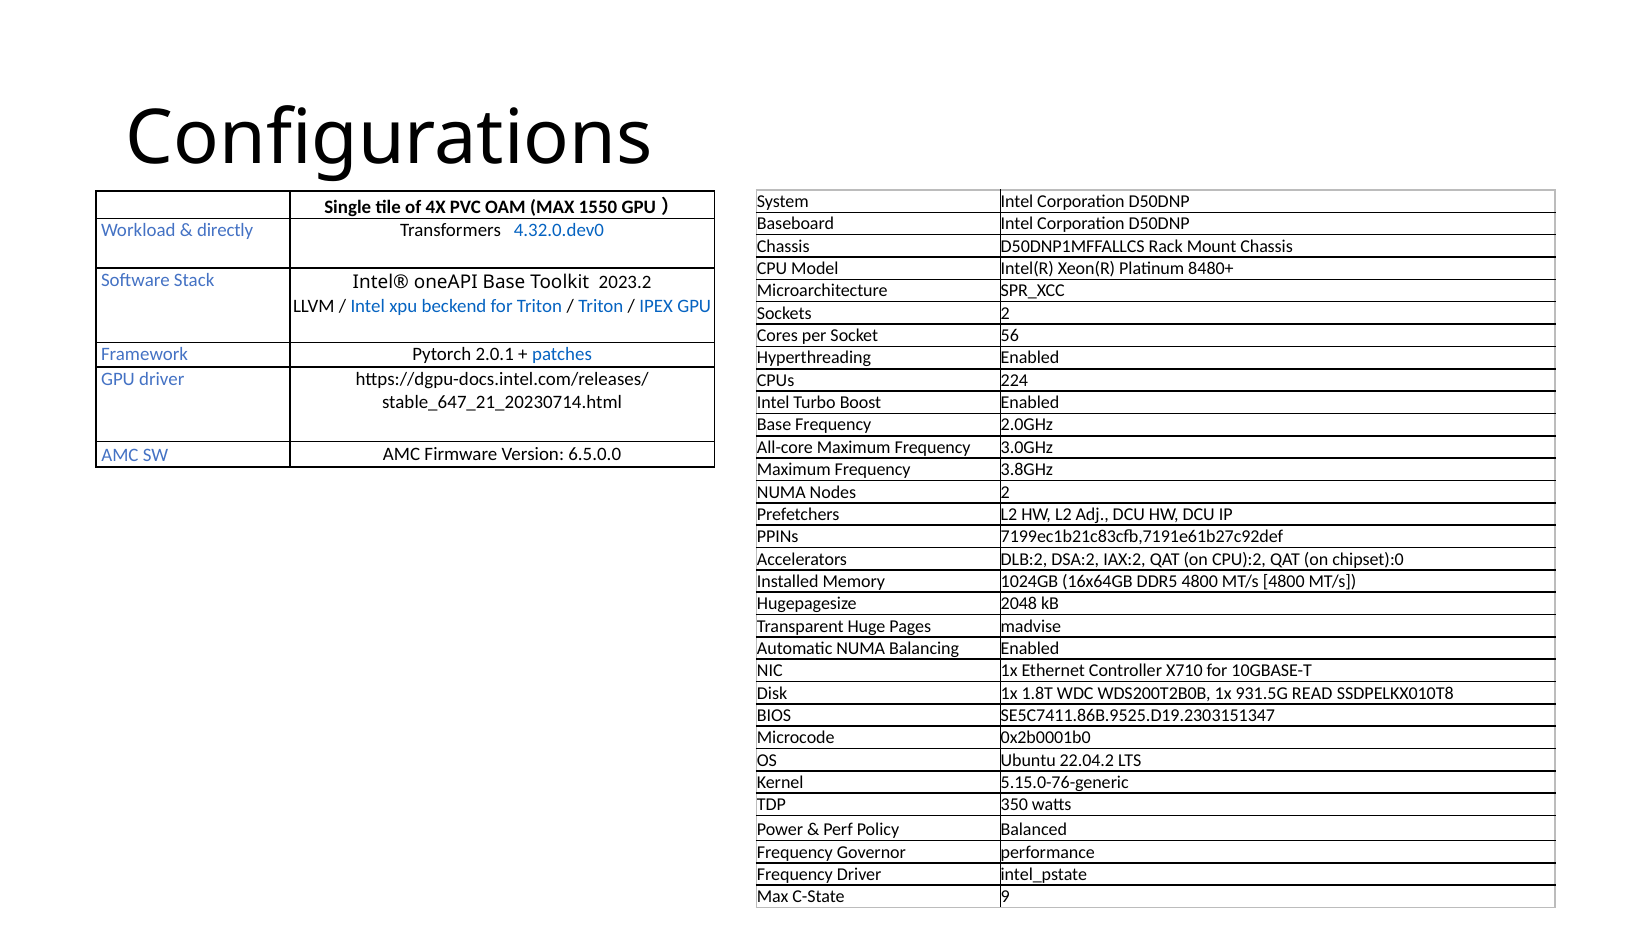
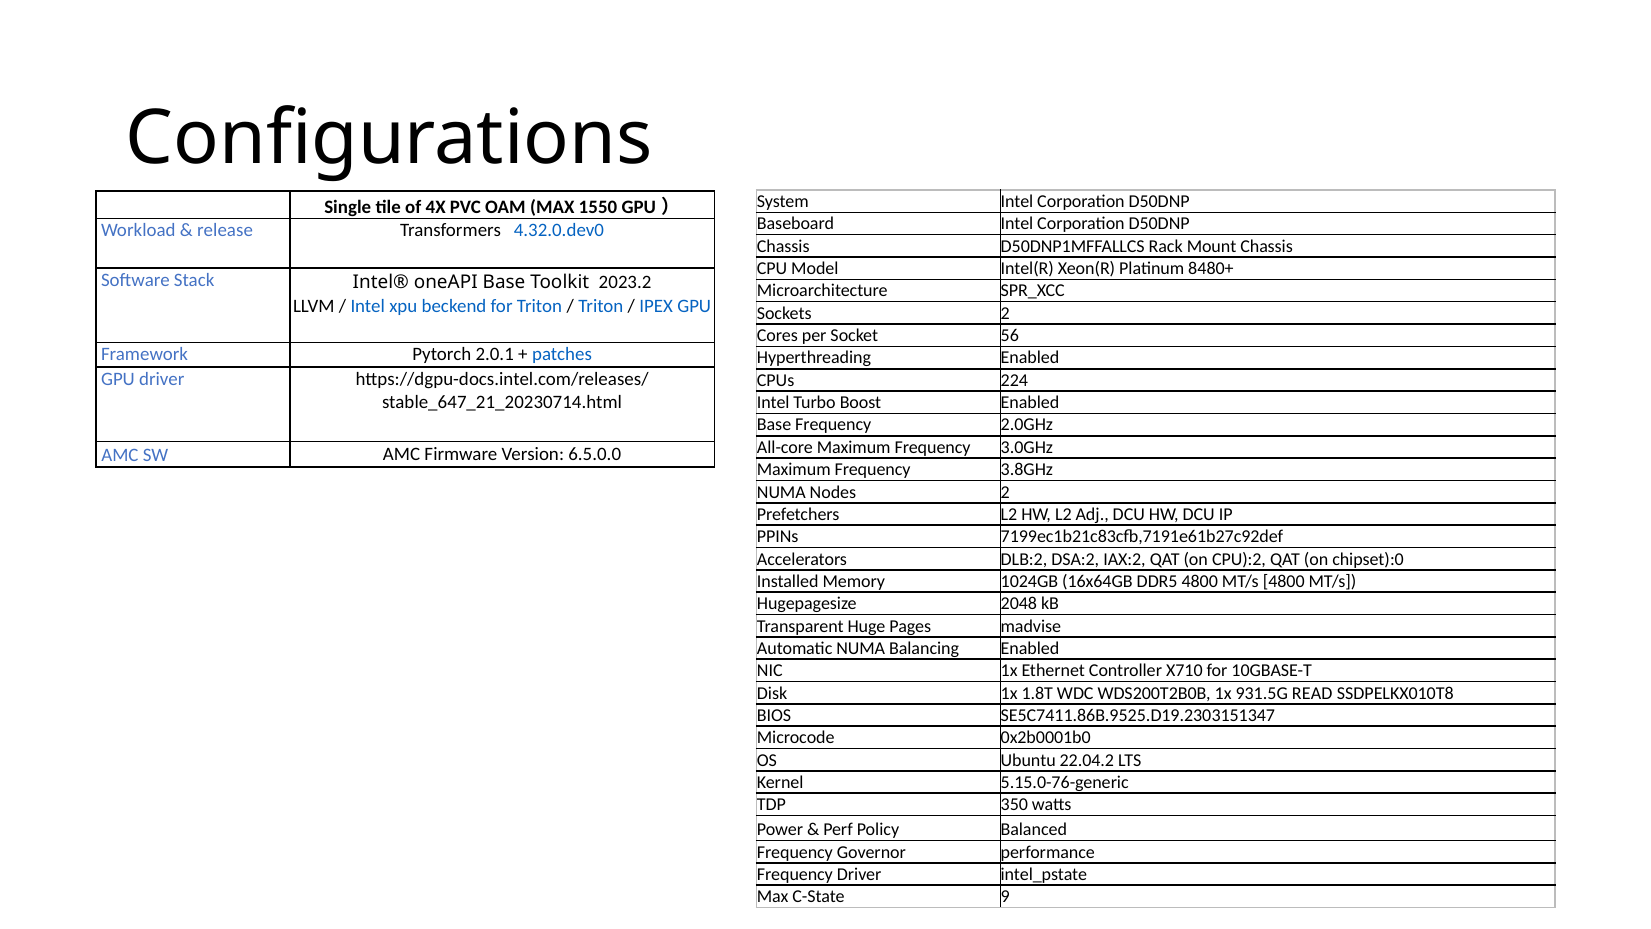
directly: directly -> release (225, 230)
